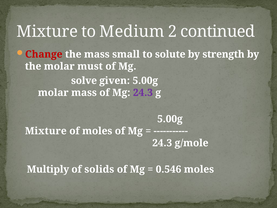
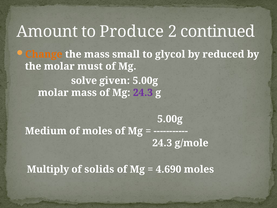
Mixture: Mixture -> Amount (47, 32)
Medium: Medium -> Produce (132, 32)
Change colour: red -> orange (44, 54)
solute: solute -> glycol (170, 54)
strength: strength -> reduced (223, 54)
Mixture: Mixture -> Medium (46, 131)
0.546: 0.546 -> 4.690 (169, 169)
